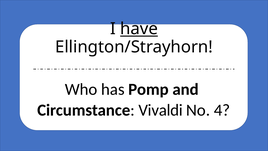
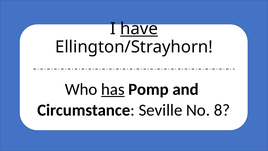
has underline: none -> present (113, 89)
Vivaldi: Vivaldi -> Seville (160, 110)
4: 4 -> 8 (222, 110)
